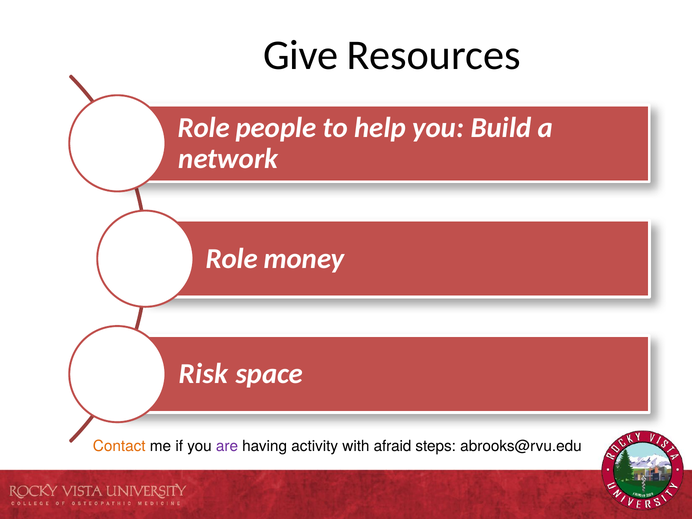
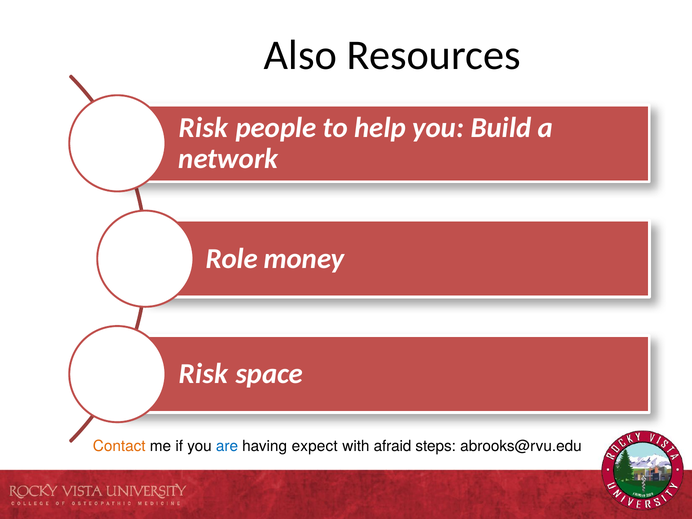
Give: Give -> Also (301, 55)
Role: Role -> Risk (204, 128)
are colour: purple -> blue (227, 446)
activity: activity -> expect (315, 446)
